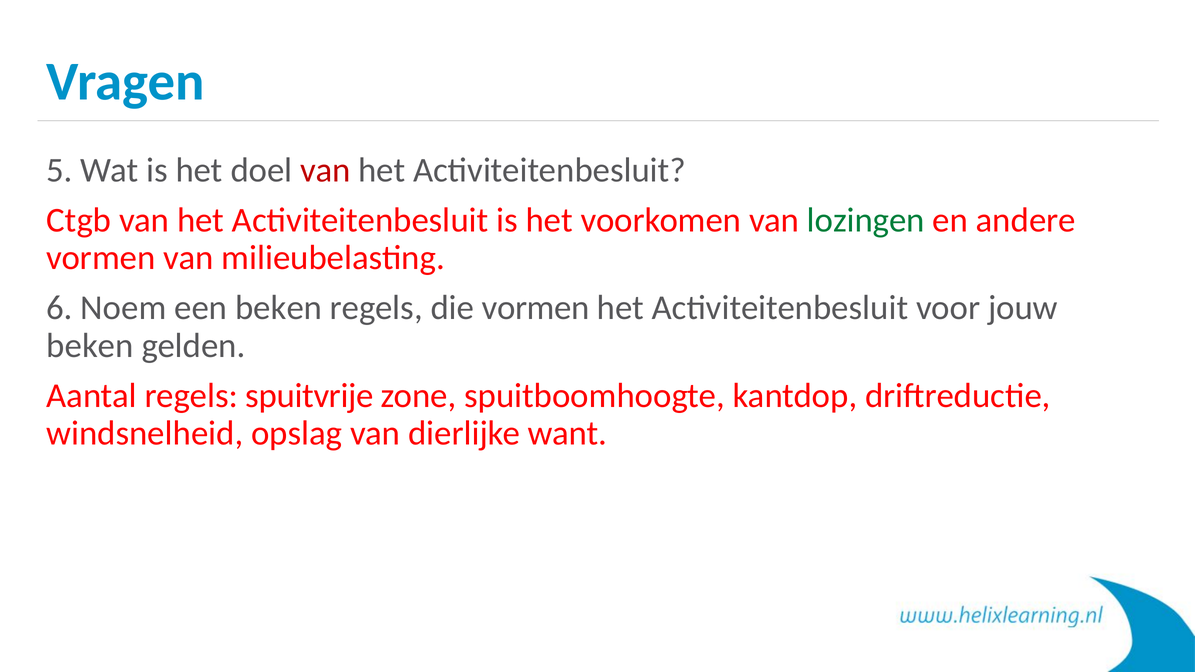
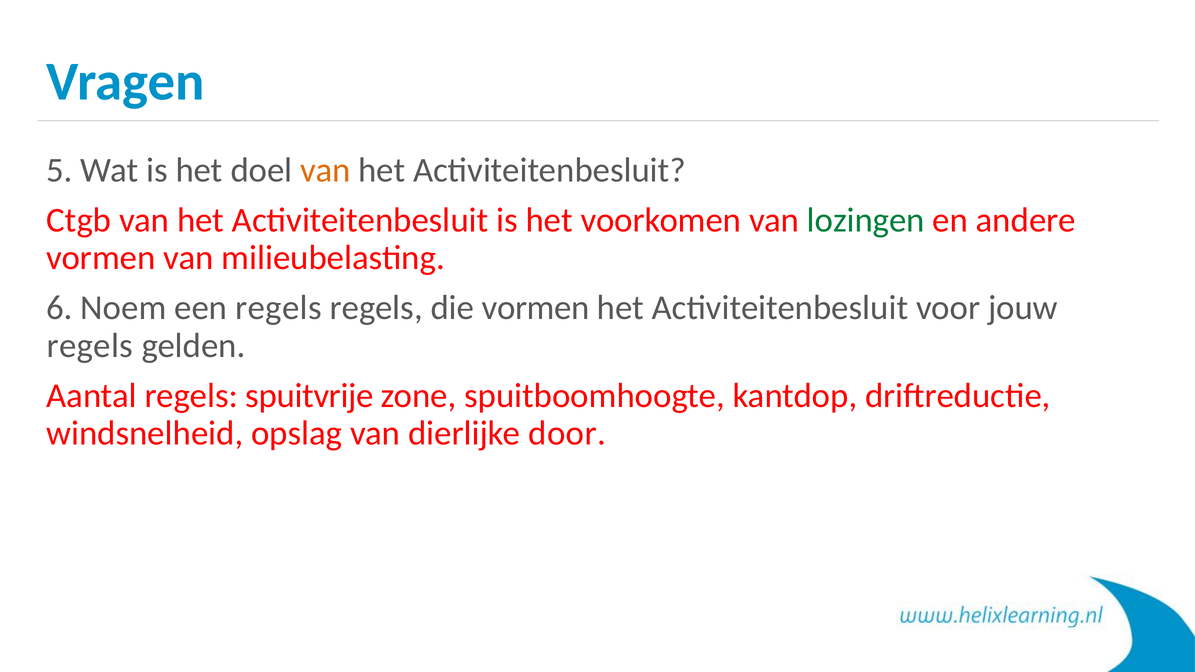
van colour: red -> orange (325, 170)
een beken: beken -> regels (278, 308)
beken: beken -> regels (90, 346)
want: want -> door (567, 433)
